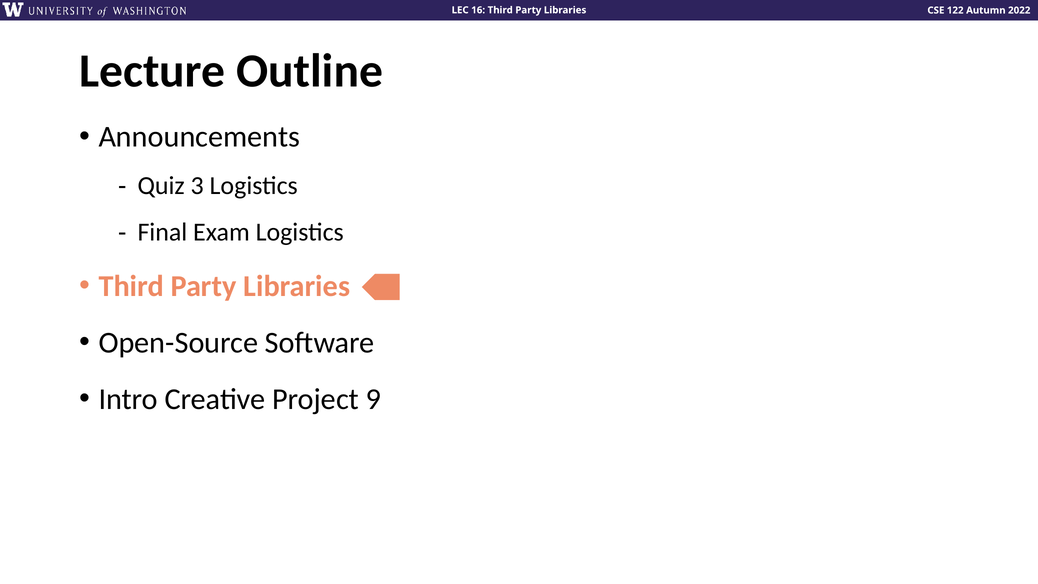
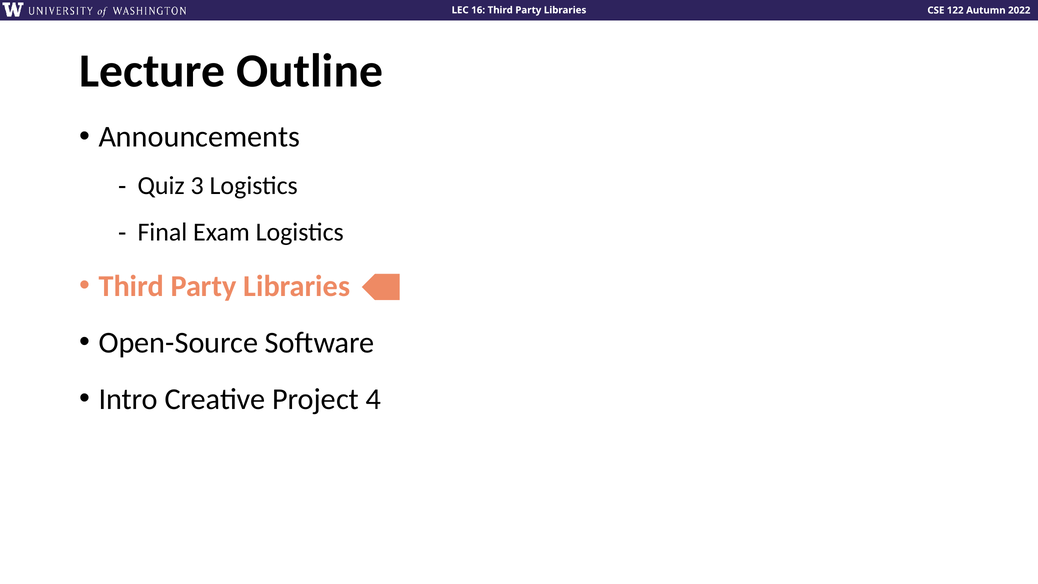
9: 9 -> 4 (373, 399)
